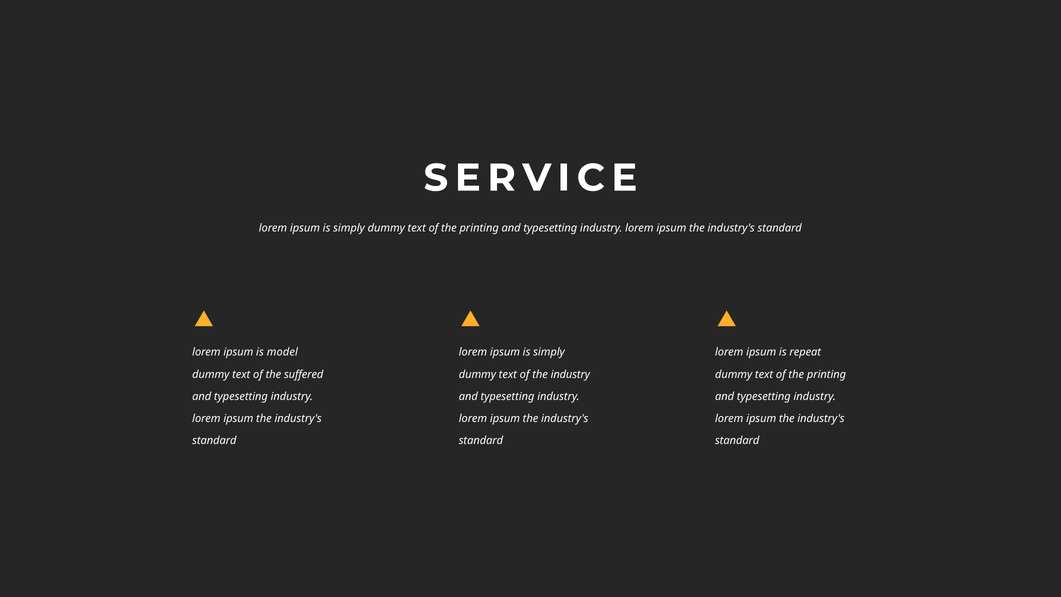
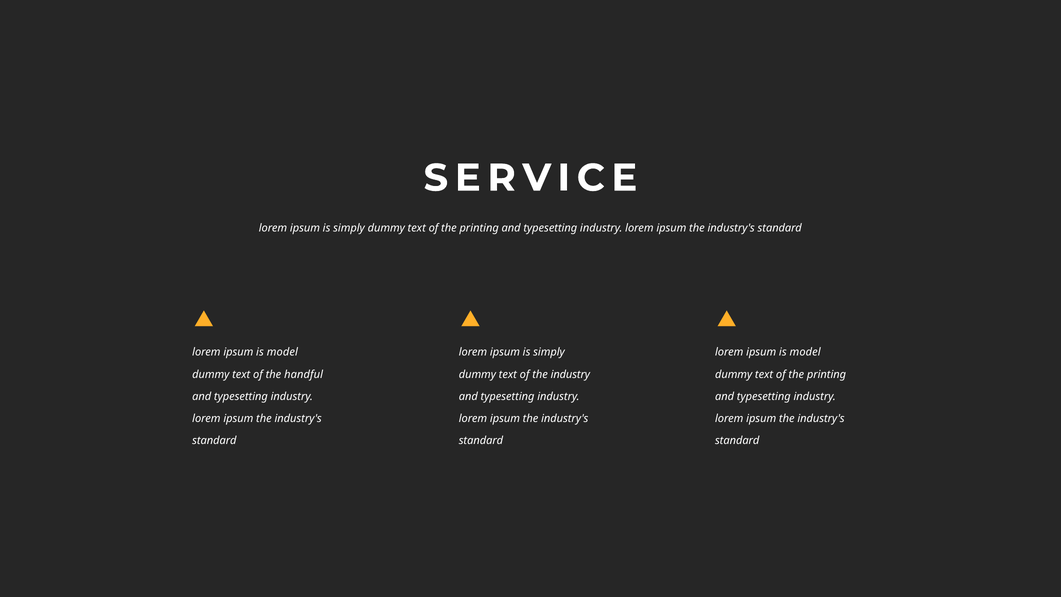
repeat: repeat -> model (805, 352)
suffered: suffered -> handful (304, 374)
